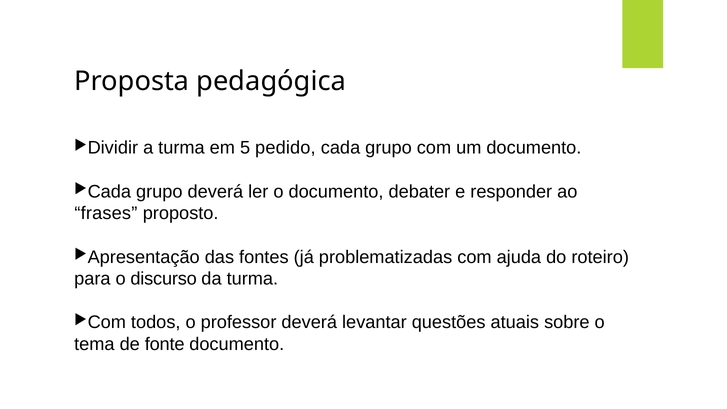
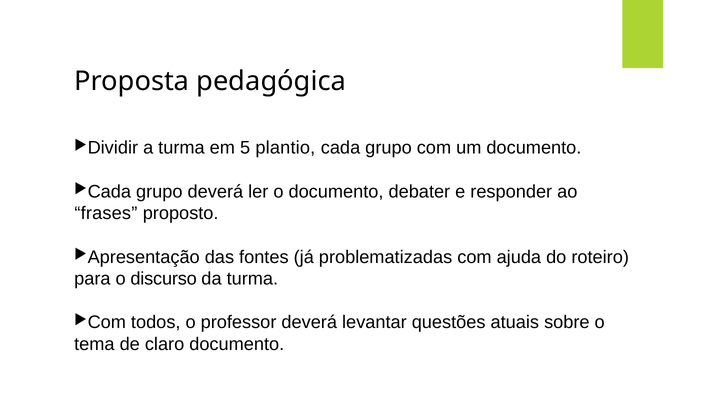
pedido: pedido -> plantio (285, 148)
fonte: fonte -> claro (165, 344)
